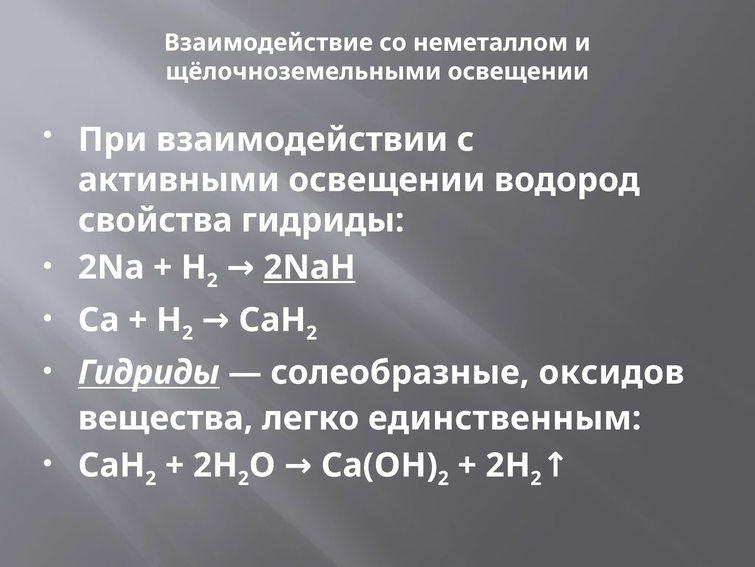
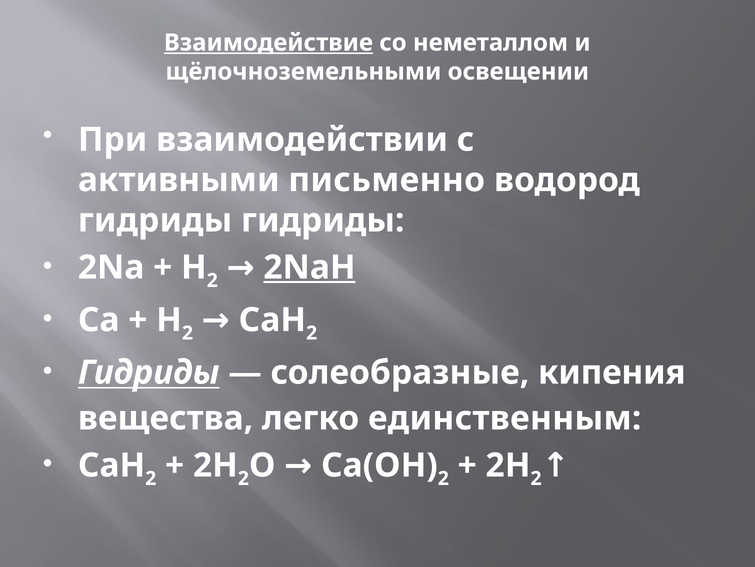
Взаимодействие underline: none -> present (268, 43)
активными освещении: освещении -> письменно (387, 180)
свойства: свойства -> гидриды (155, 220)
оксидов: оксидов -> кипения (612, 372)
